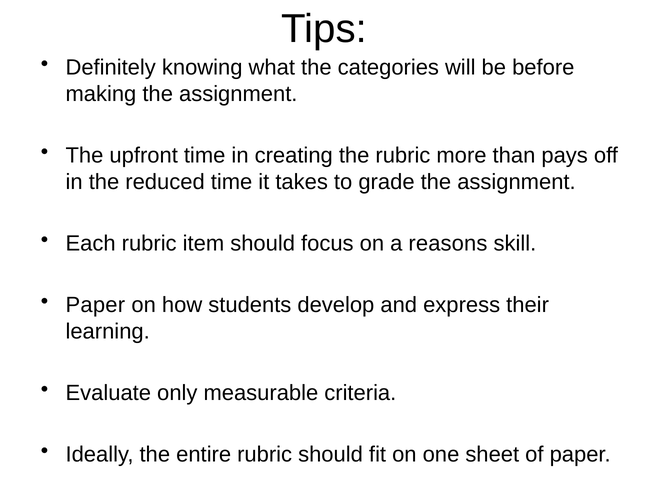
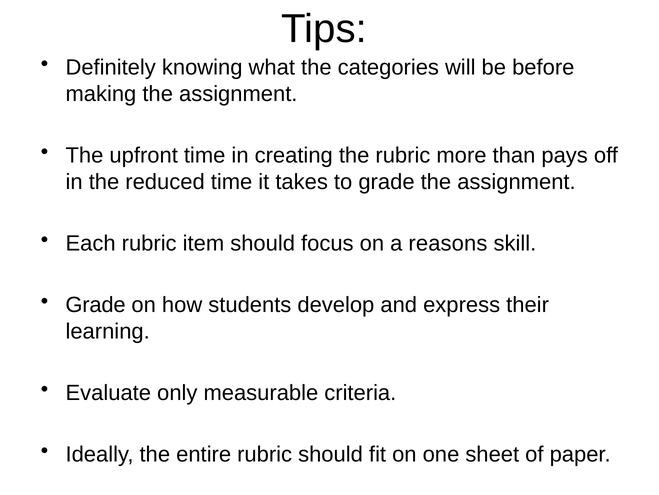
Paper: Paper -> Grade (96, 305)
